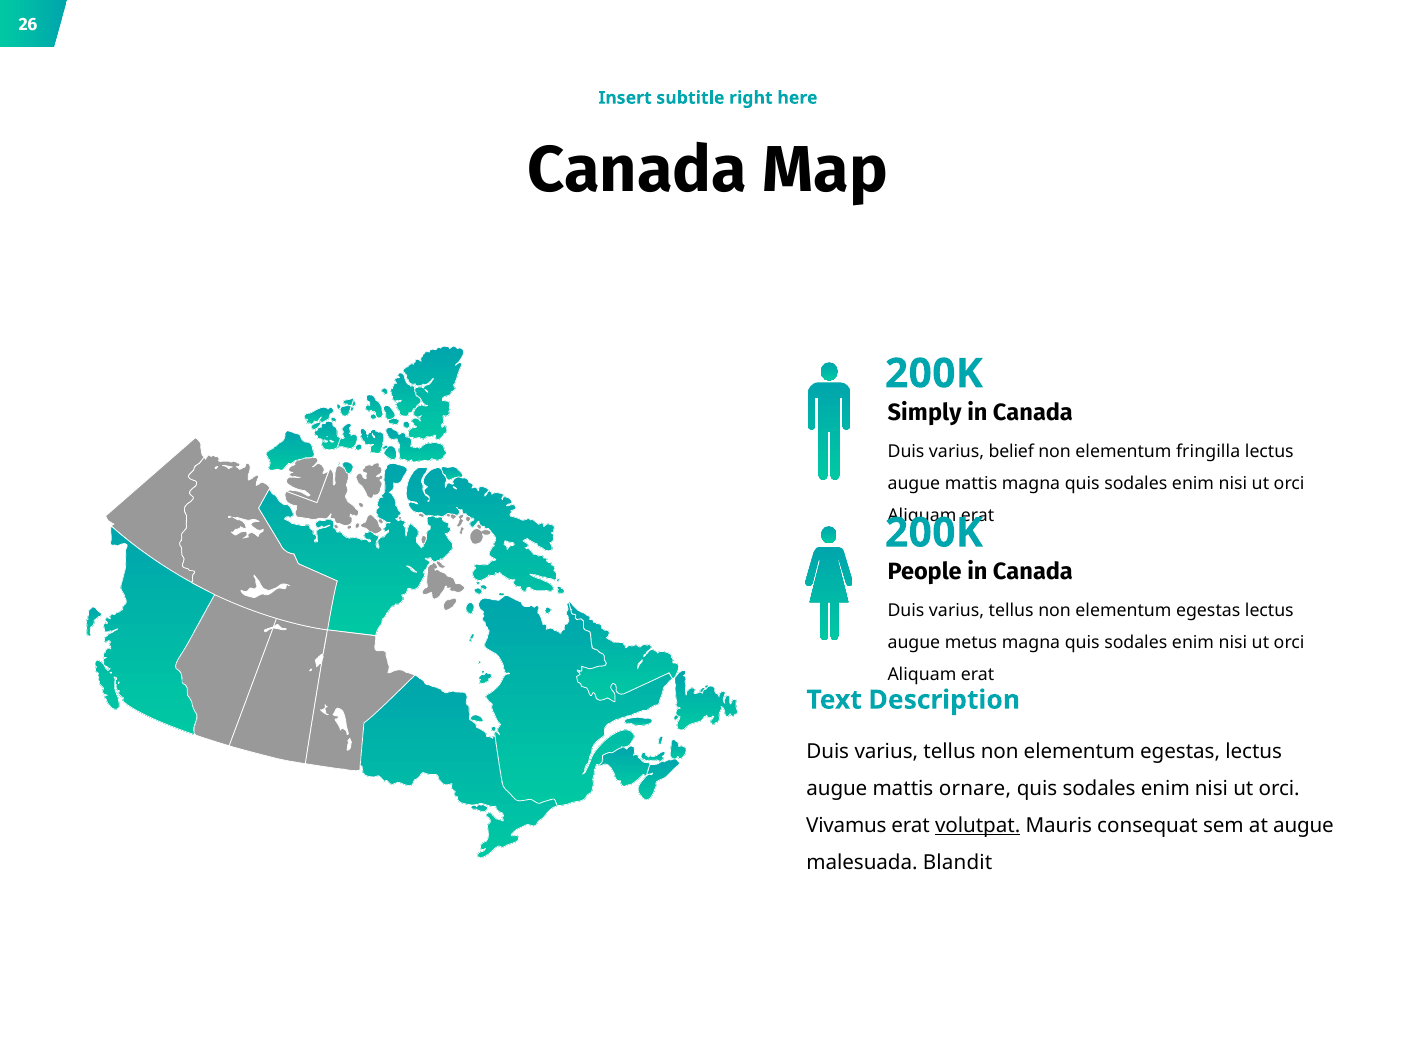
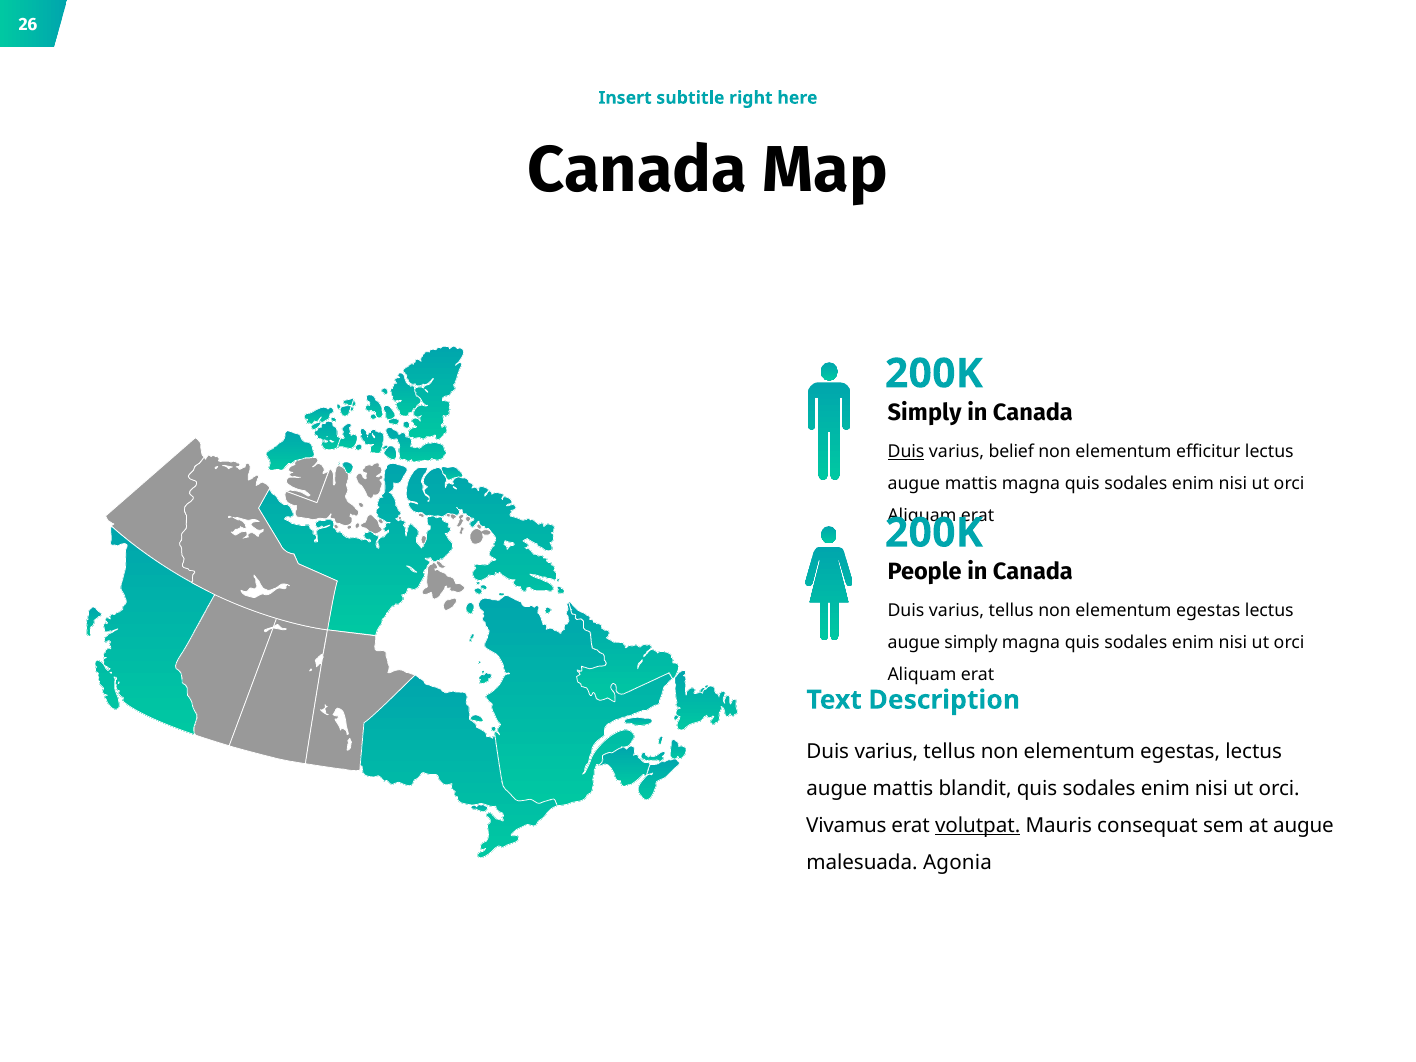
Duis underline: none -> present (906, 452)
fringilla: fringilla -> efficitur (1208, 452)
augue metus: metus -> simply (971, 643)
ornare: ornare -> blandit (975, 788)
Blandit: Blandit -> Agonia (958, 863)
